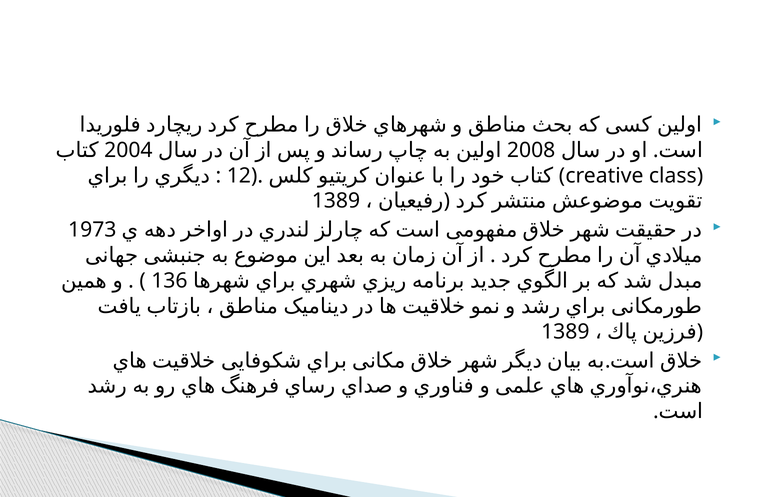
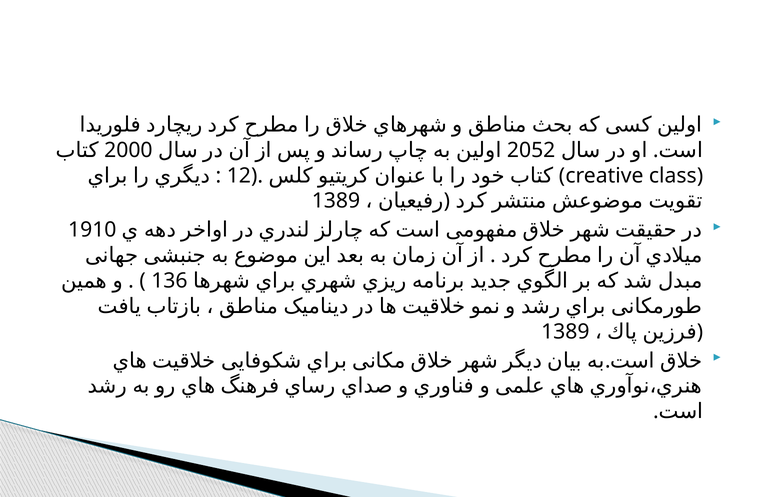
2004: 2004 -> 2000 (128, 150)
2008: 2008 -> 2052 (531, 150)
1973: 1973 -> 1910 (92, 230)
